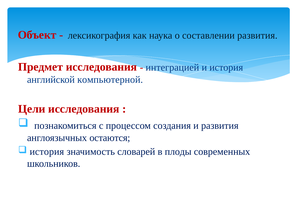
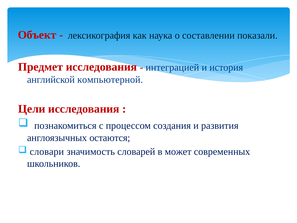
составлении развития: развития -> показали (257, 35)
история: история -> словари (47, 152)
плоды: плоды -> может (178, 152)
